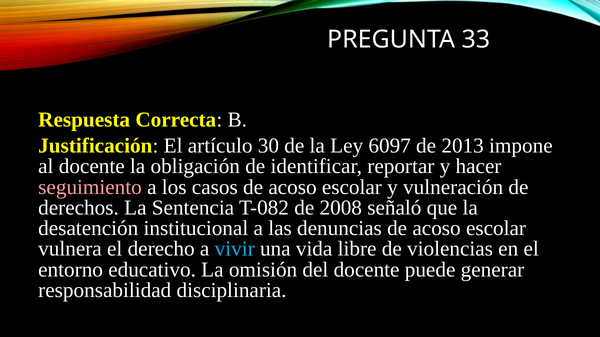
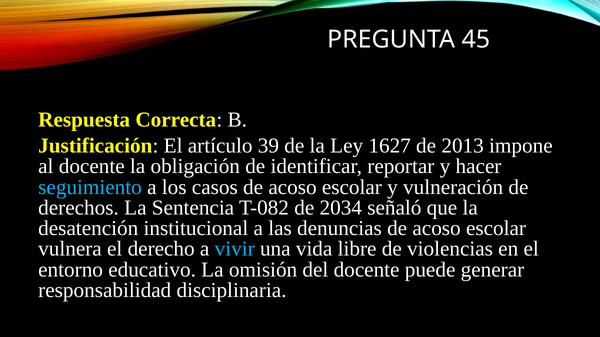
33: 33 -> 45 (476, 39)
30: 30 -> 39 (268, 146)
6097: 6097 -> 1627 (390, 146)
seguimiento colour: pink -> light blue (90, 187)
2008: 2008 -> 2034 (341, 208)
